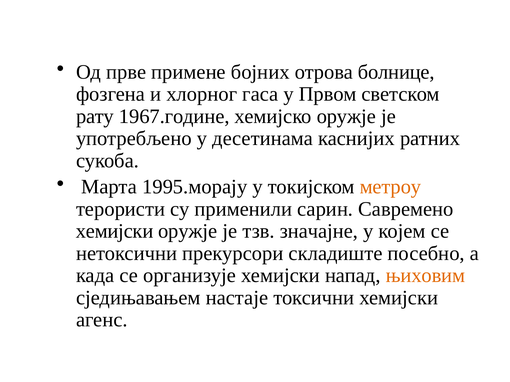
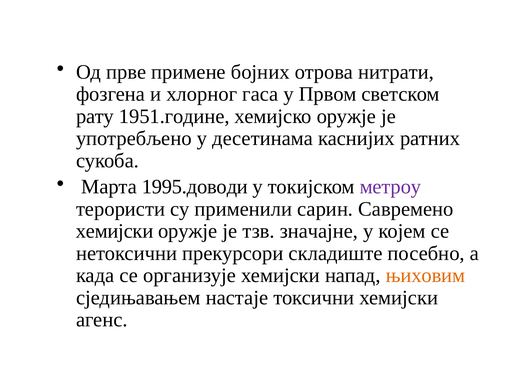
болнице: болнице -> нитрати (396, 72)
1967.године: 1967.године -> 1951.године (174, 116)
1995.морају: 1995.морају -> 1995.доводи (195, 187)
метроу colour: orange -> purple (390, 187)
